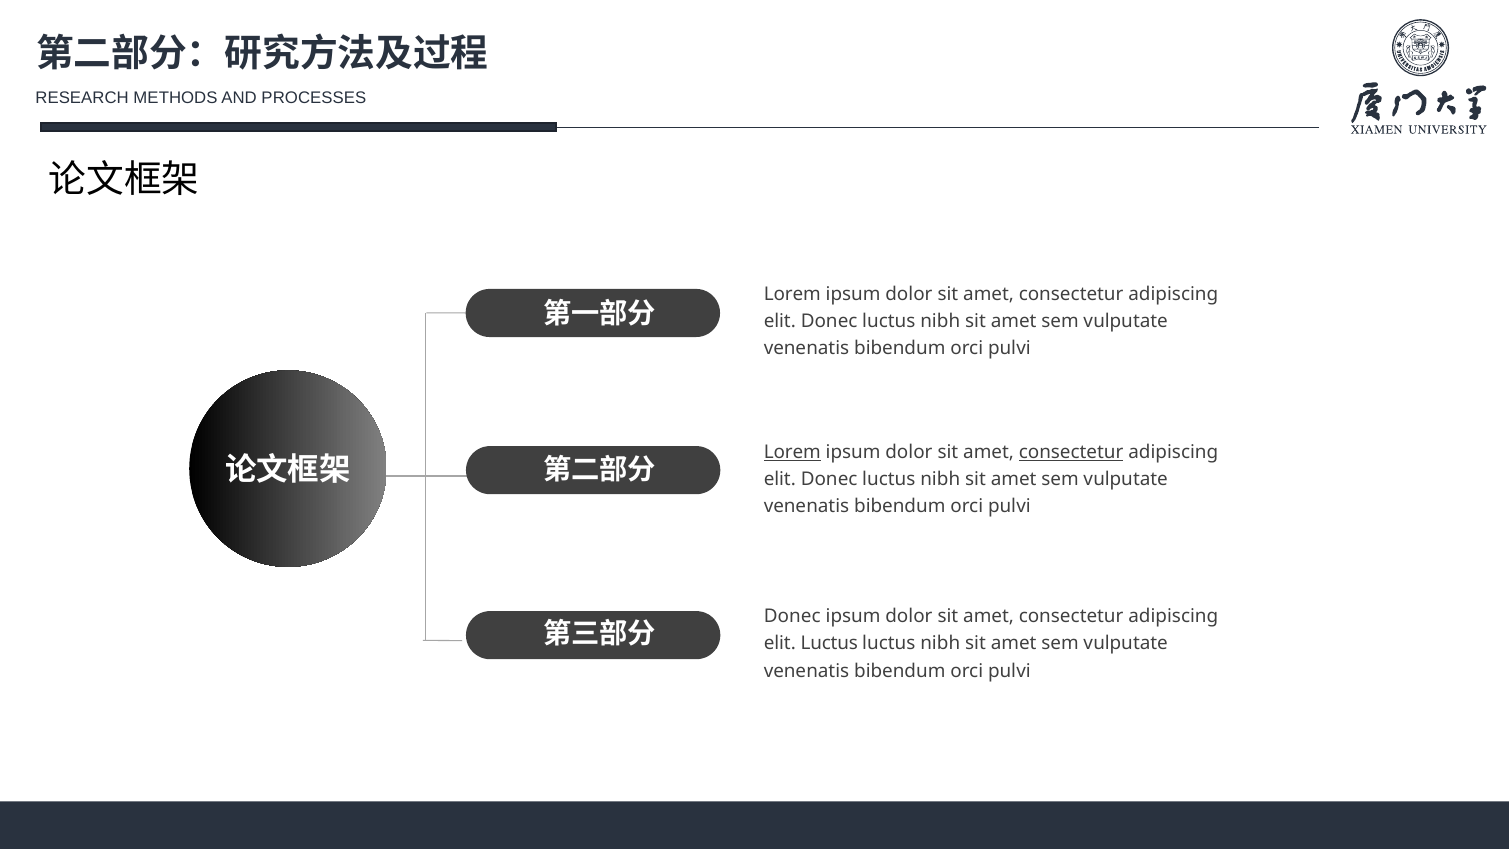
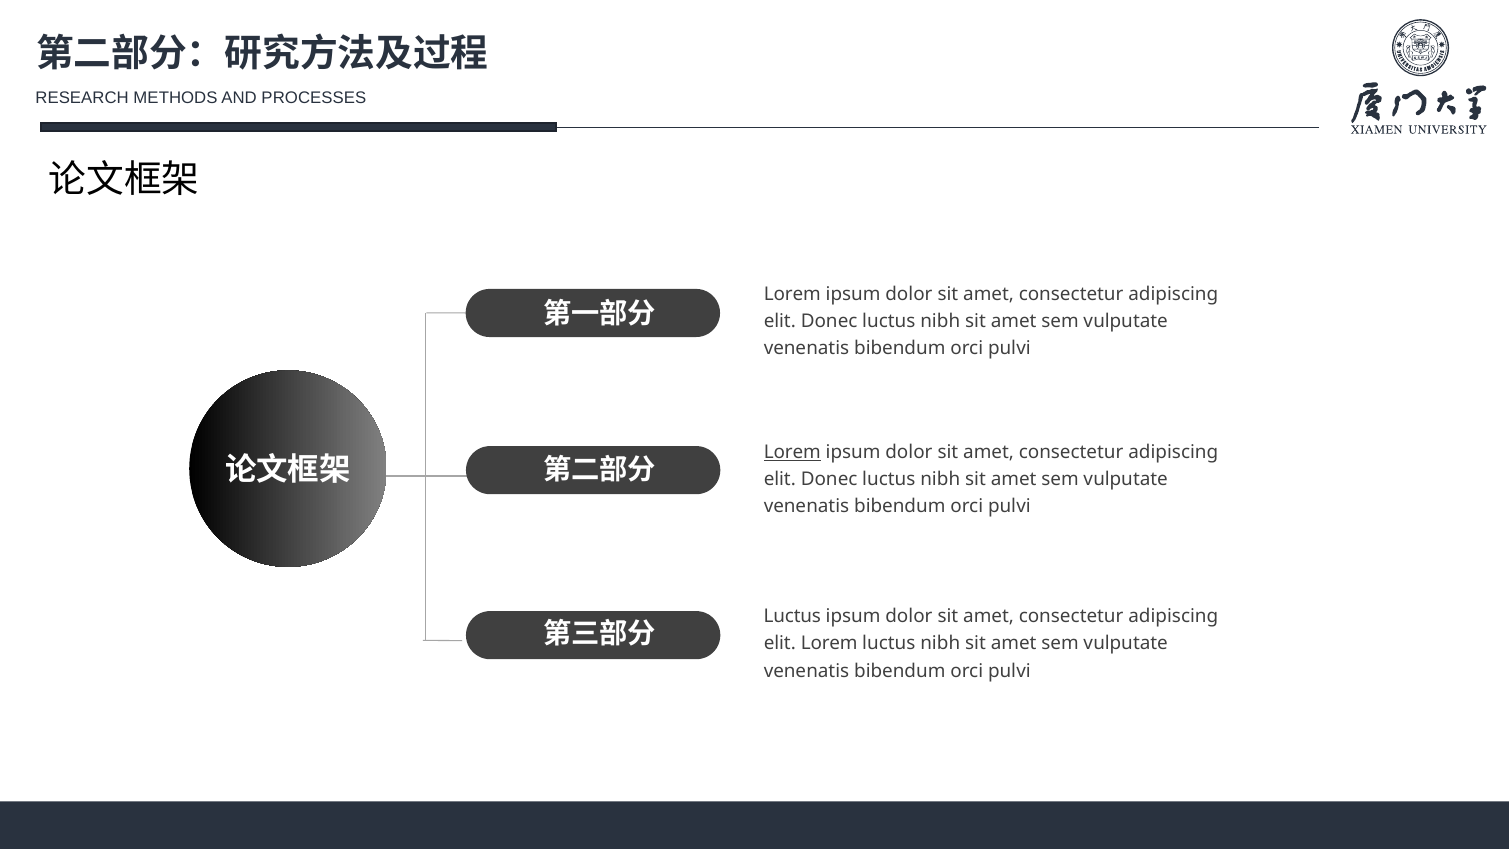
consectetur underline: present -> none (1071, 452)
Donec: Donec -> Luctus (792, 616)
elit Luctus: Luctus -> Lorem (829, 643)
